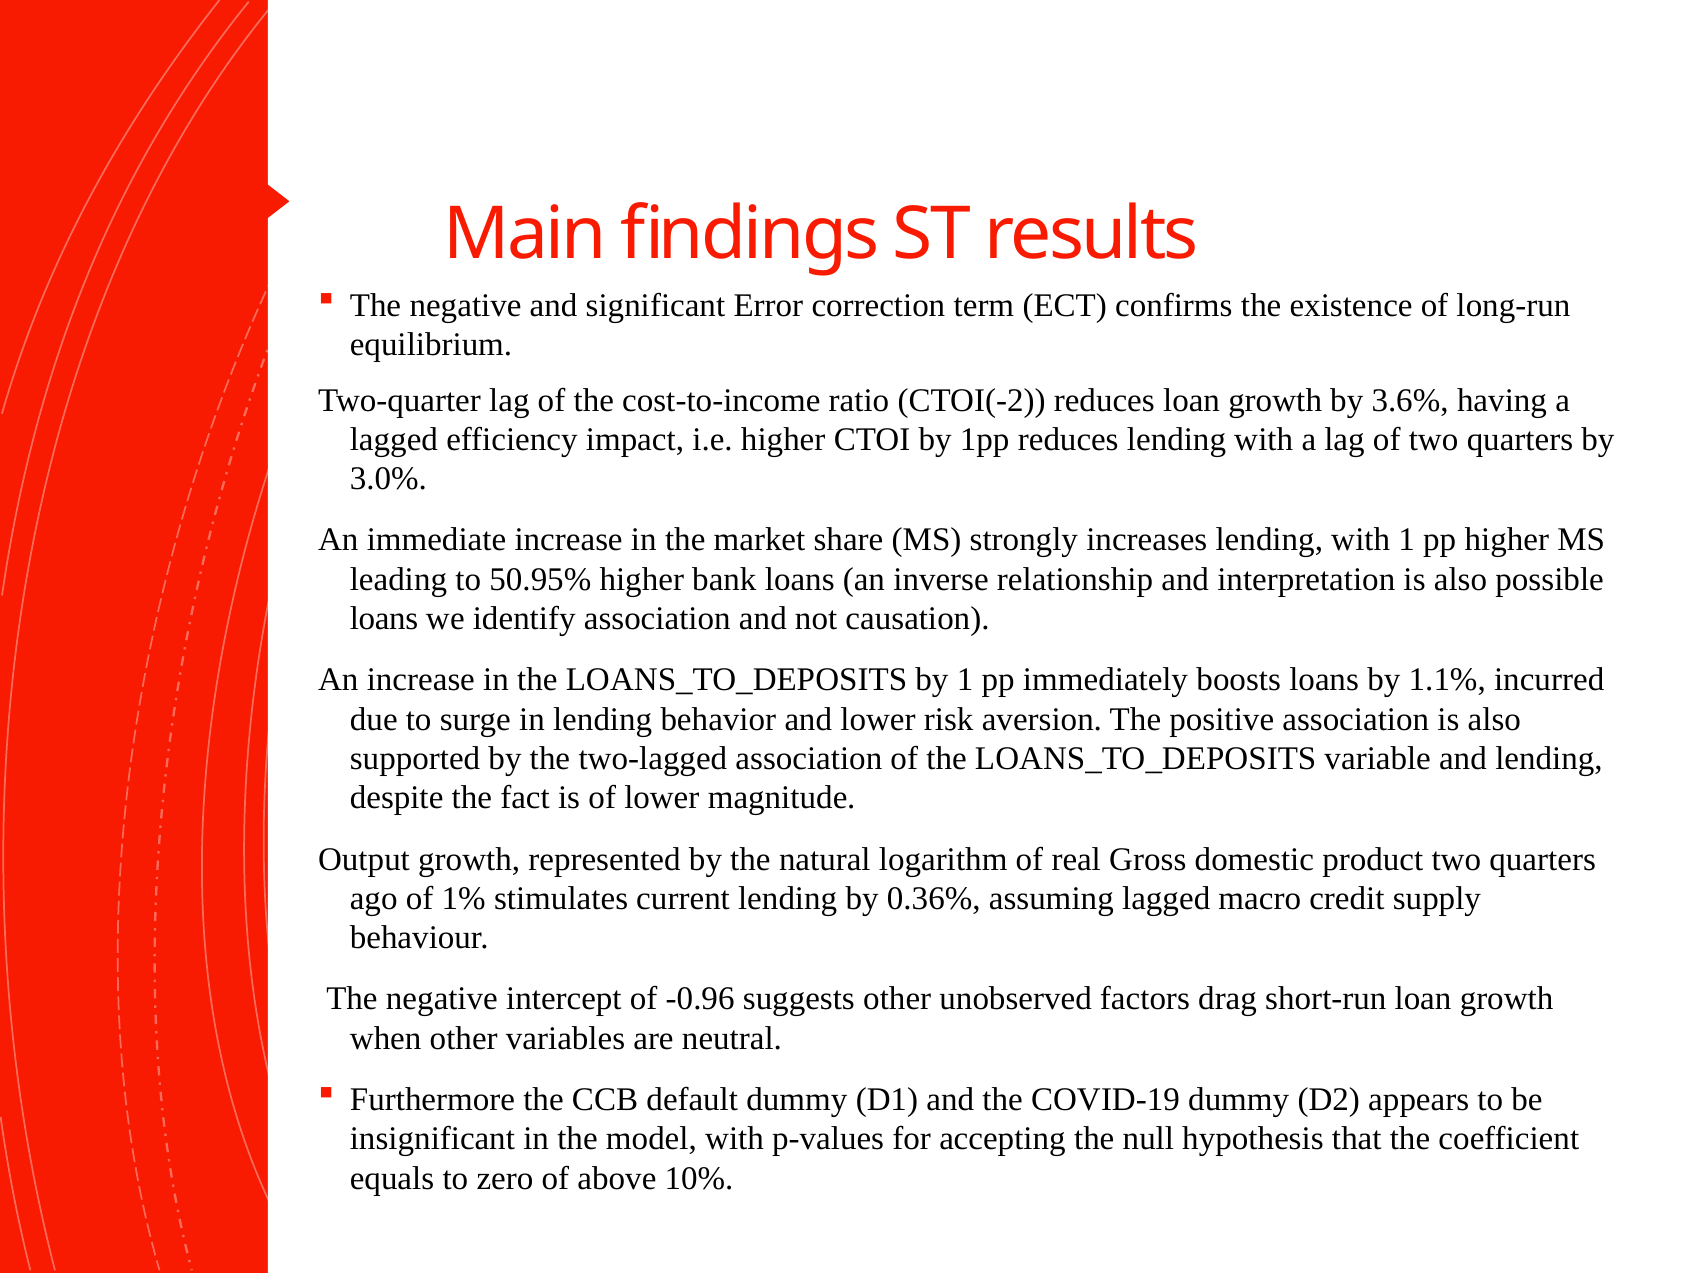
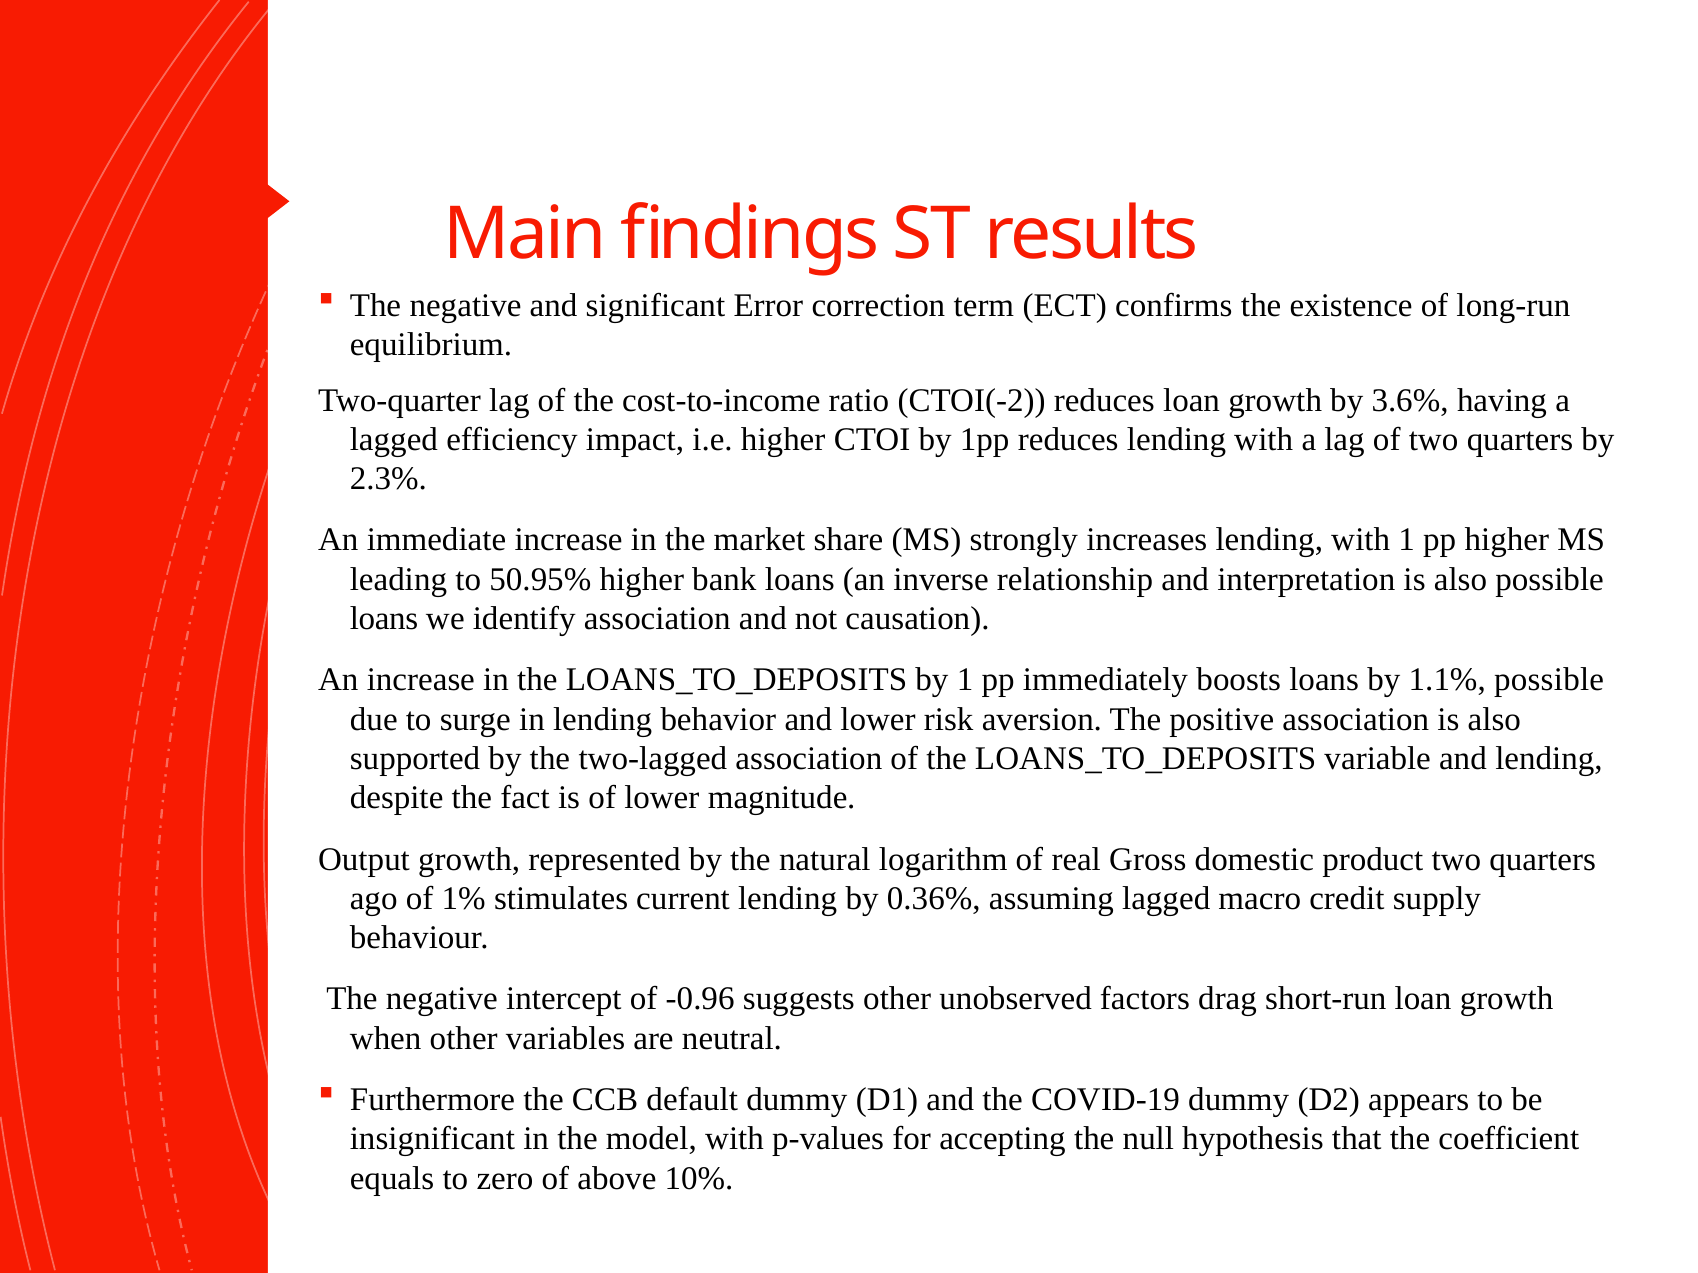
3.0%: 3.0% -> 2.3% (388, 479)
1.1% incurred: incurred -> possible (1549, 680)
